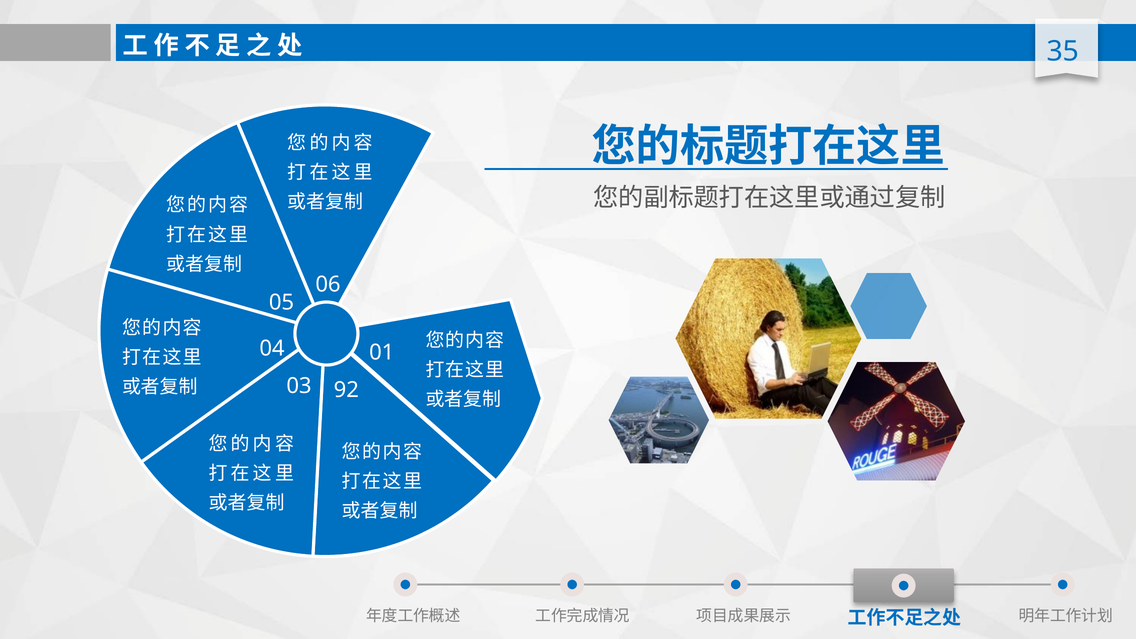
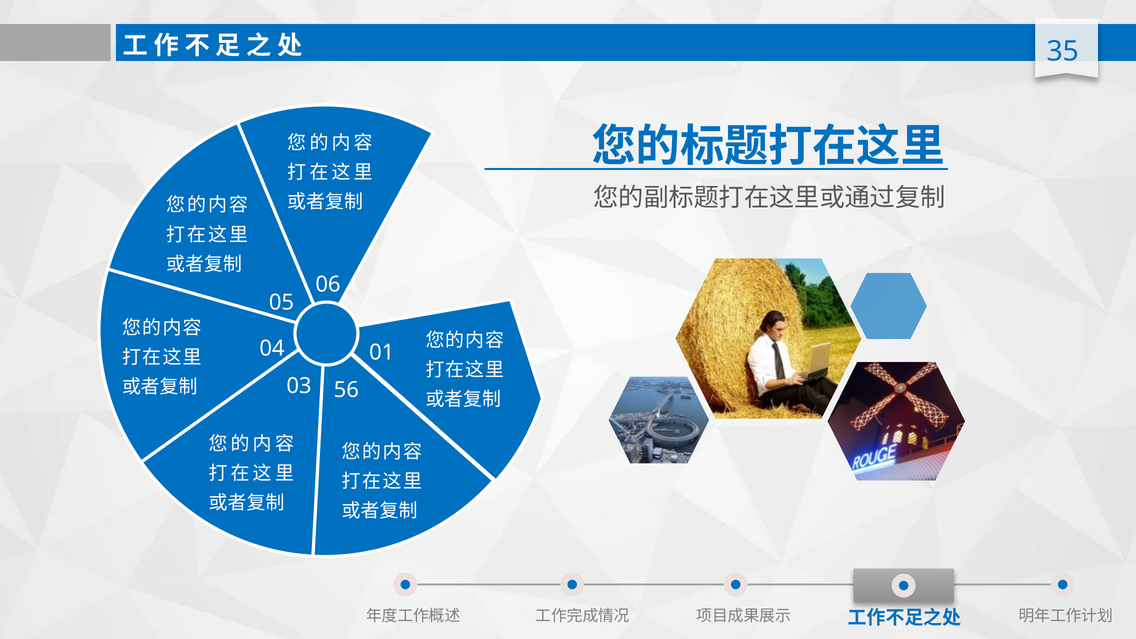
92: 92 -> 56 (346, 390)
